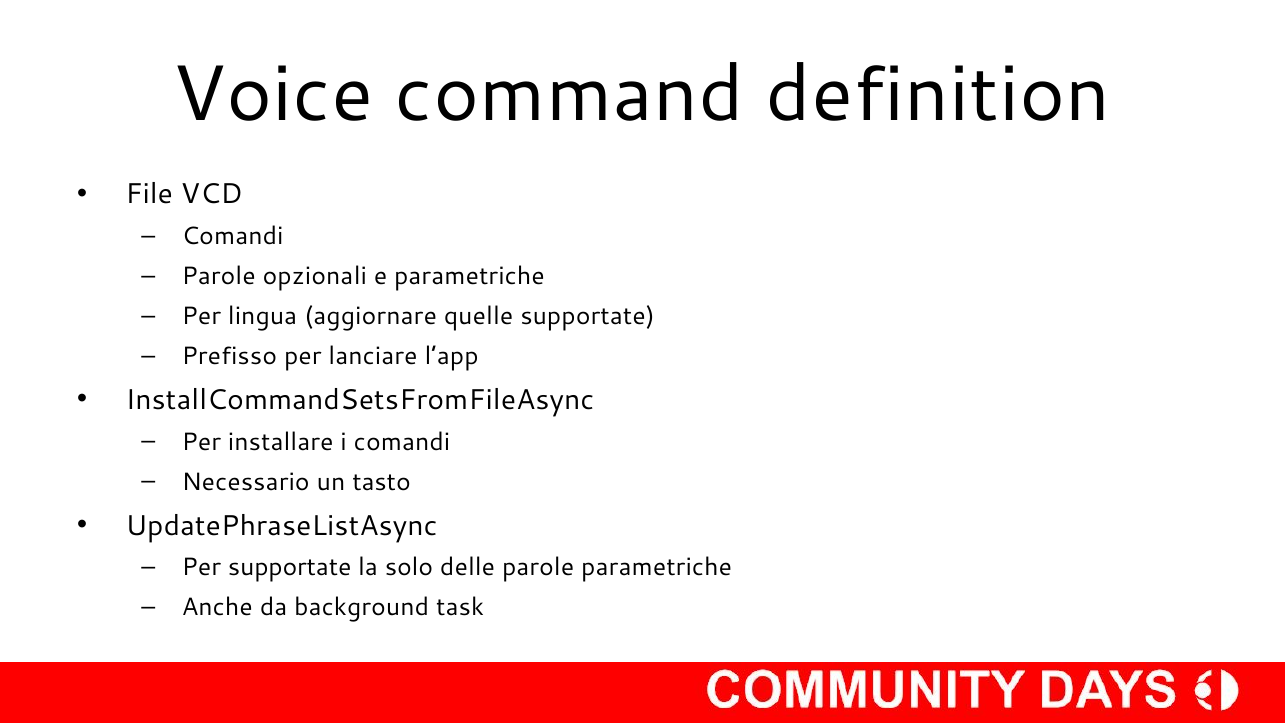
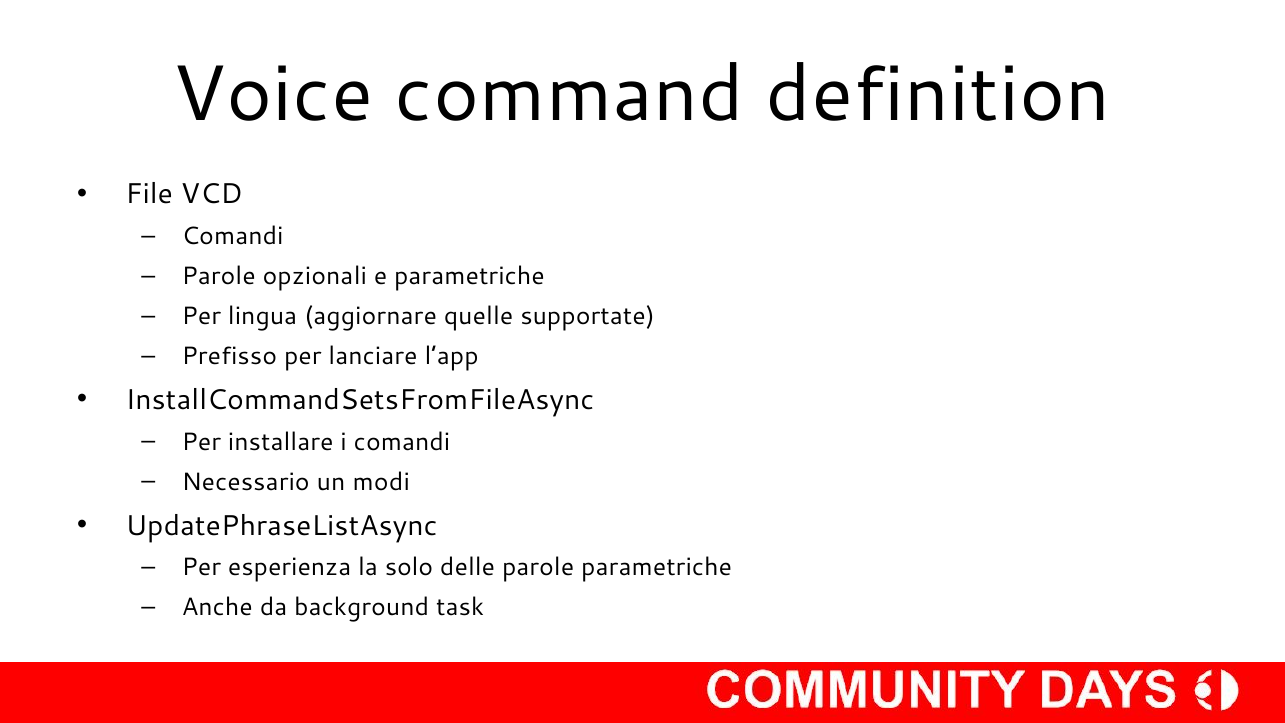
tasto: tasto -> modi (381, 482)
Per supportate: supportate -> esperienza (290, 568)
